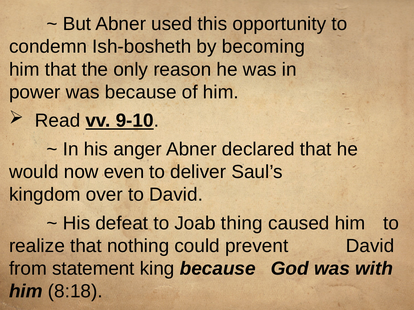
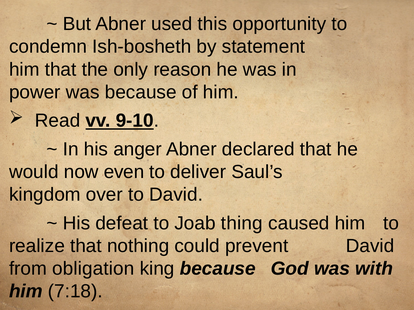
becoming: becoming -> statement (264, 47)
statement: statement -> obligation (93, 269)
8:18: 8:18 -> 7:18 (75, 292)
